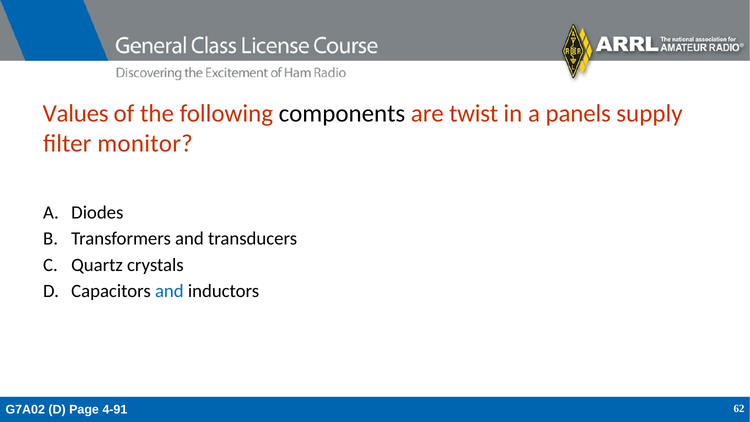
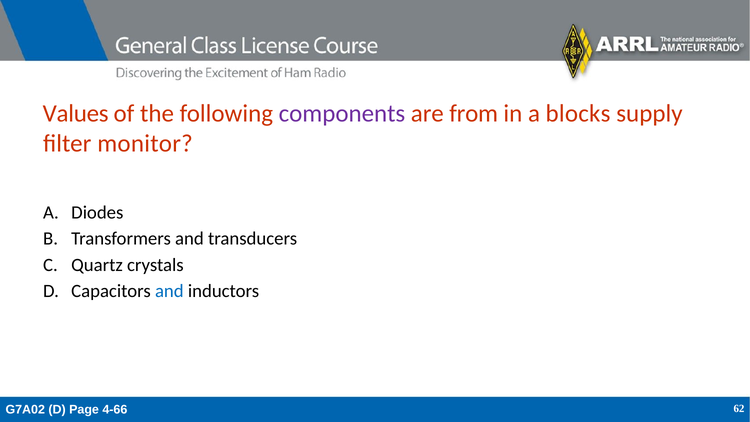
components colour: black -> purple (342, 113)
twist: twist -> from (474, 113)
panels: panels -> blocks (578, 113)
4-91: 4-91 -> 4-66 (115, 410)
